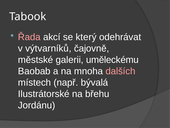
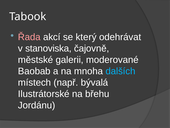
výtvarníků: výtvarníků -> stanoviska (48, 48)
uměleckému: uměleckému -> moderované (112, 60)
dalších colour: pink -> light blue (120, 71)
